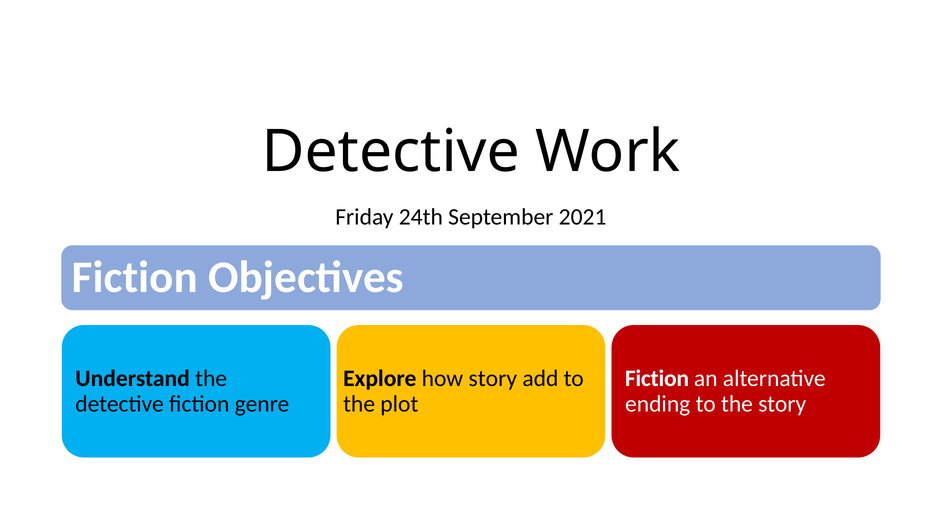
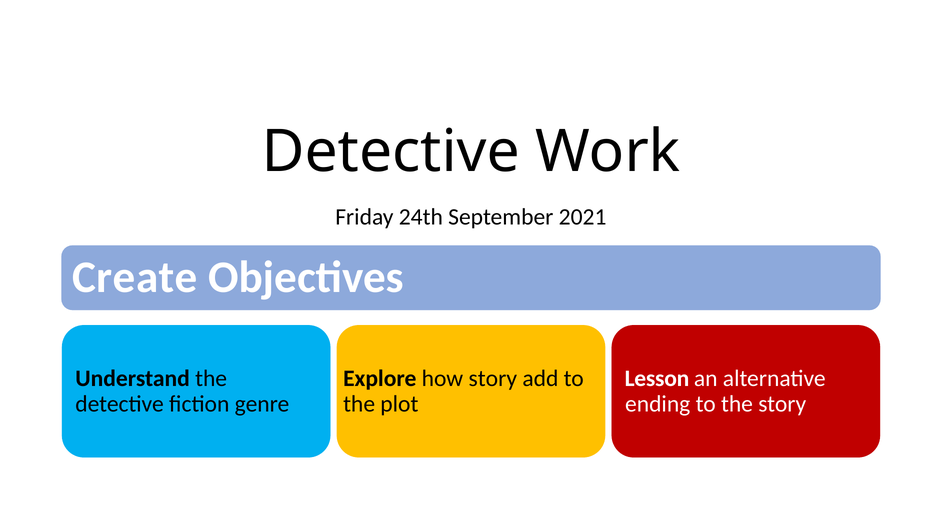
Fiction: Fiction -> Create (135, 277)
Fiction: Fiction -> Lesson (657, 378)
